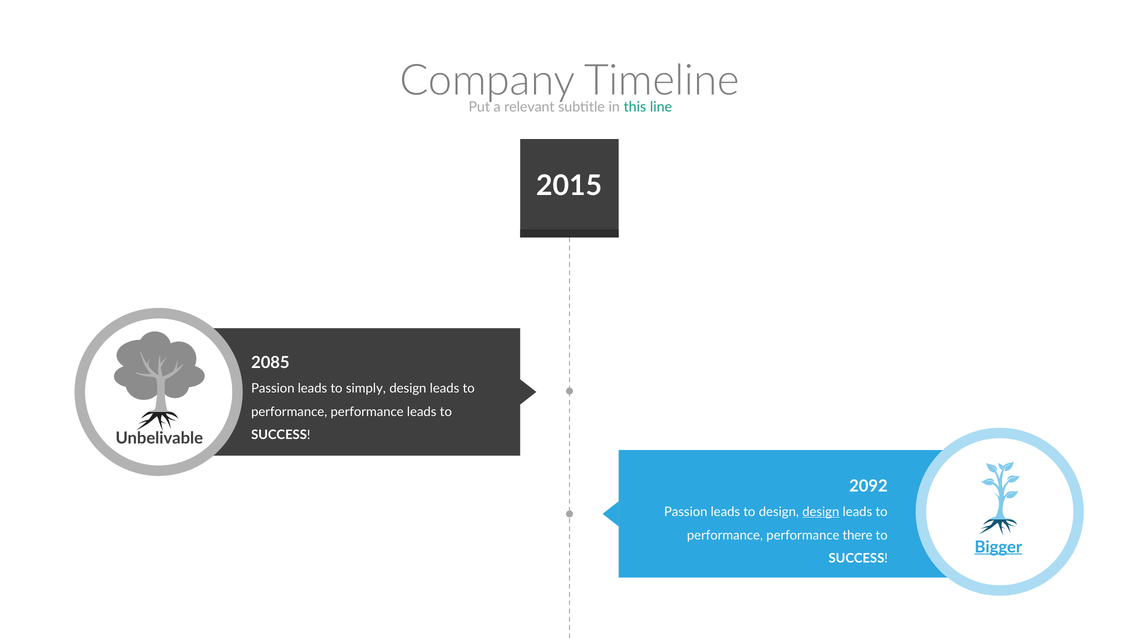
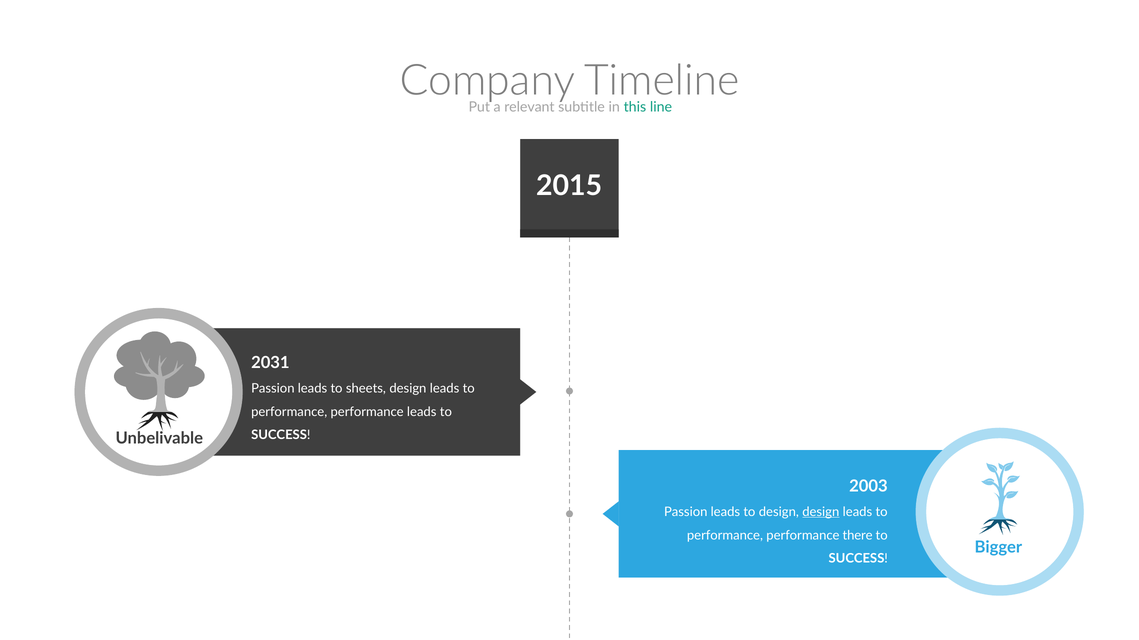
2085: 2085 -> 2031 (270, 363)
simply: simply -> sheets (366, 389)
2092: 2092 -> 2003 (868, 487)
Bigger underline: present -> none (998, 548)
